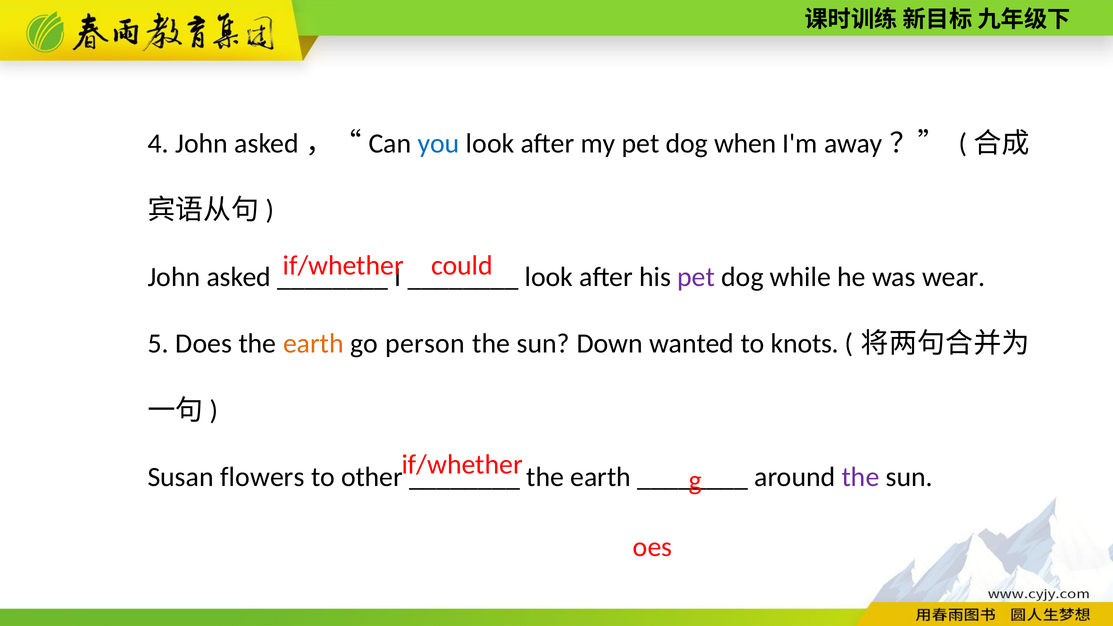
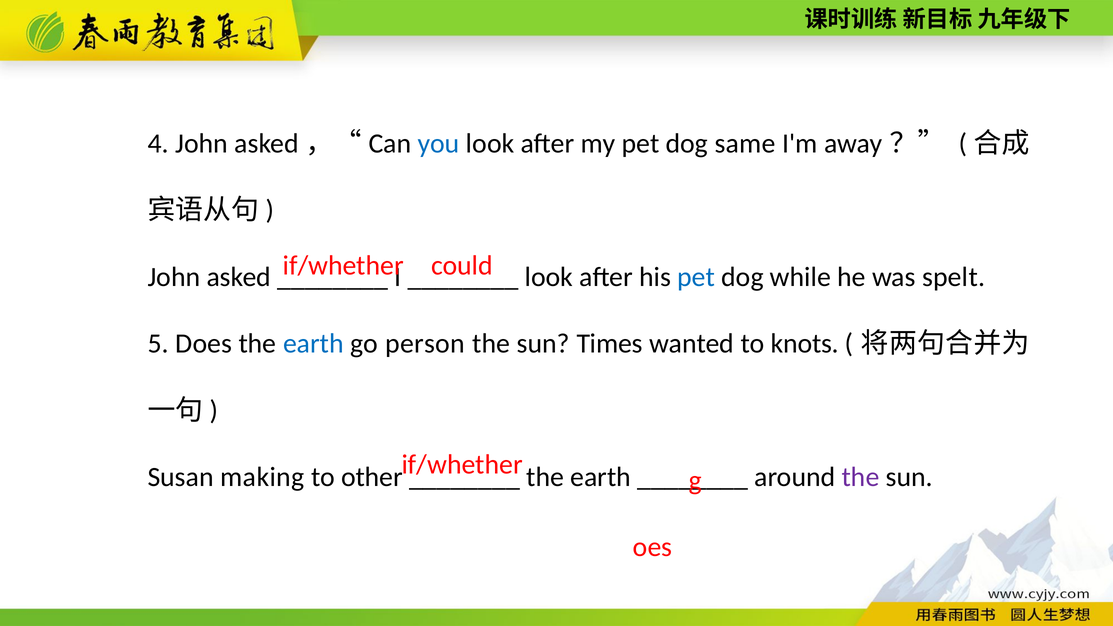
when: when -> same (745, 143)
pet colour: purple -> blue (696, 277)
wear: wear -> spelt (954, 277)
earth colour: orange -> blue (313, 344)
Down: Down -> Times (610, 344)
flowers: flowers -> making (262, 477)
